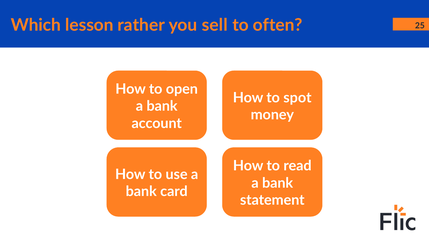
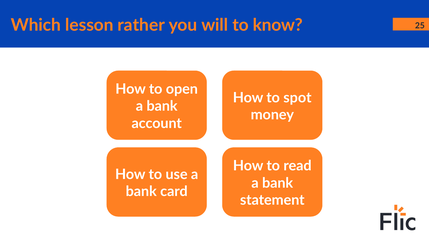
sell: sell -> will (215, 25)
often: often -> know (278, 25)
